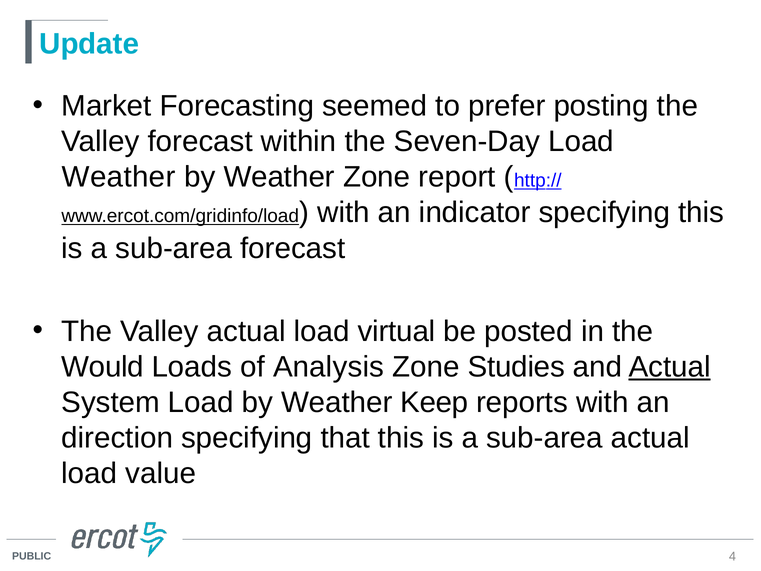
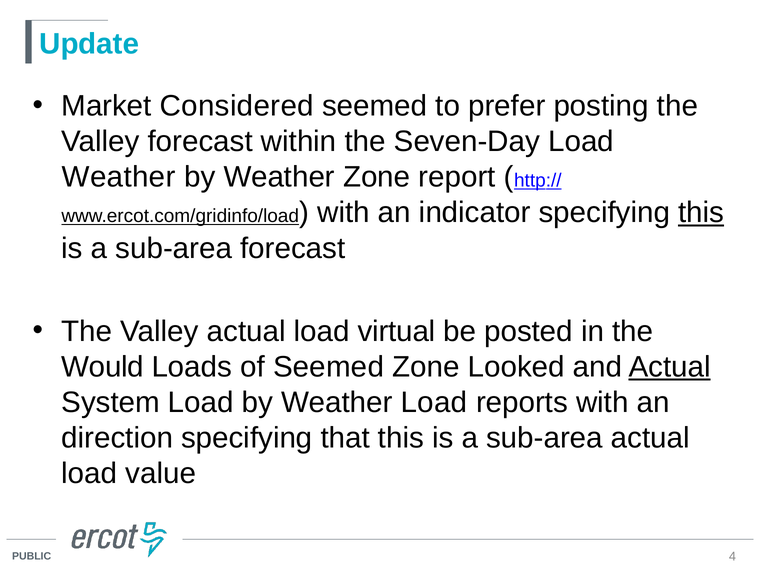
Forecasting: Forecasting -> Considered (237, 106)
this underline: none -> present (701, 213)
of Analysis: Analysis -> Seemed (328, 367)
Studies: Studies -> Looked (516, 367)
Weather Keep: Keep -> Load (434, 402)
